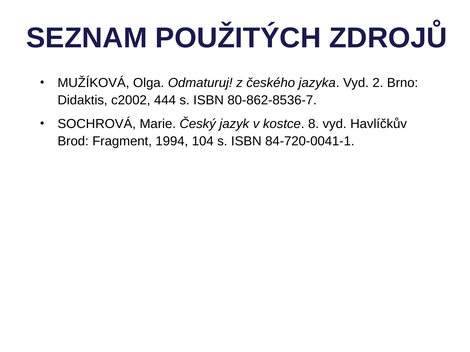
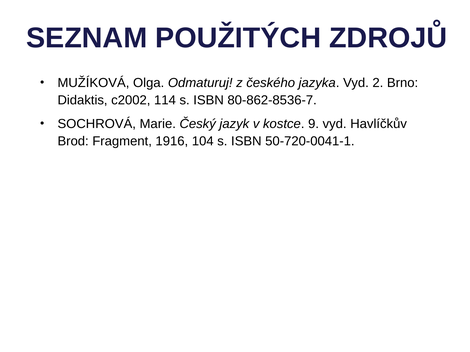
444: 444 -> 114 (165, 100)
8: 8 -> 9 (314, 124)
1994: 1994 -> 1916 (172, 141)
84-720-0041-1: 84-720-0041-1 -> 50-720-0041-1 (310, 141)
